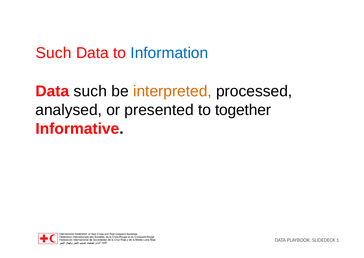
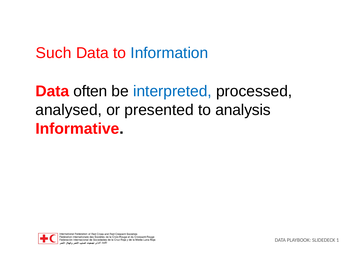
Data such: such -> often (90, 91)
interpreted colour: orange -> blue (172, 91)
together: together -> analysis (243, 110)
